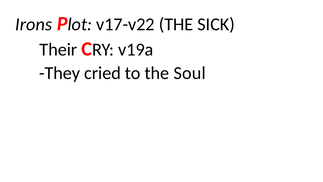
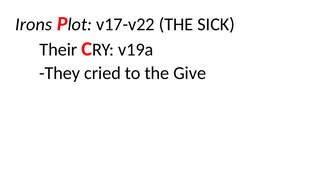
Soul: Soul -> Give (190, 73)
